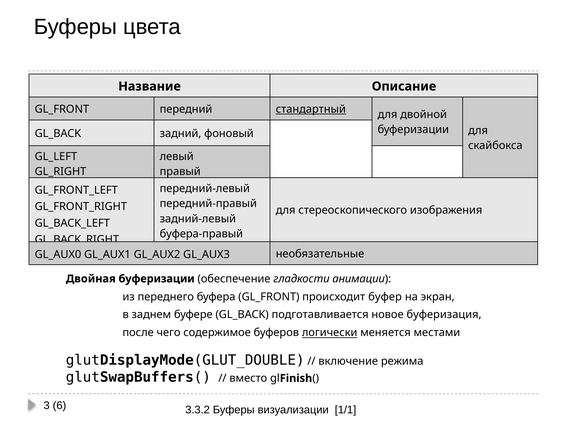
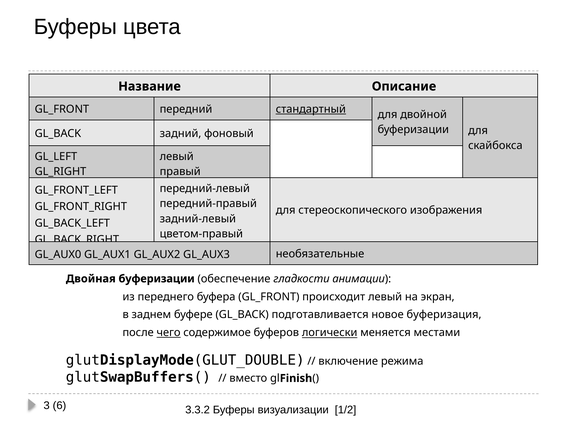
буфера-правый: буфера-правый -> цветом-правый (201, 234)
происходит буфер: буфер -> левый (385, 297)
чего underline: none -> present (169, 333)
1/1: 1/1 -> 1/2 (346, 410)
